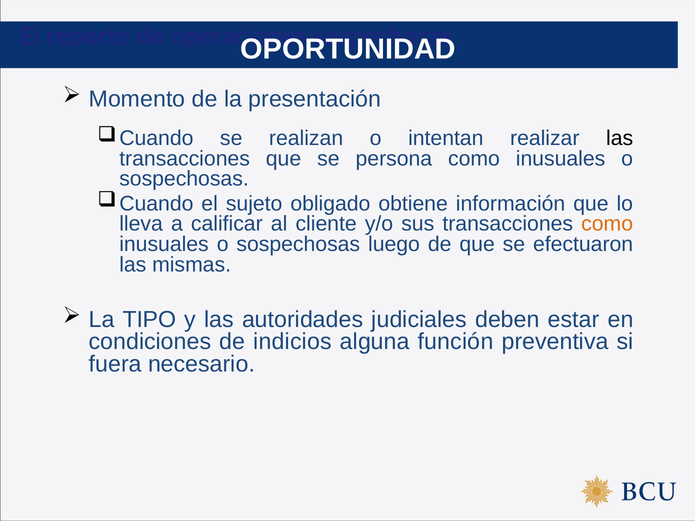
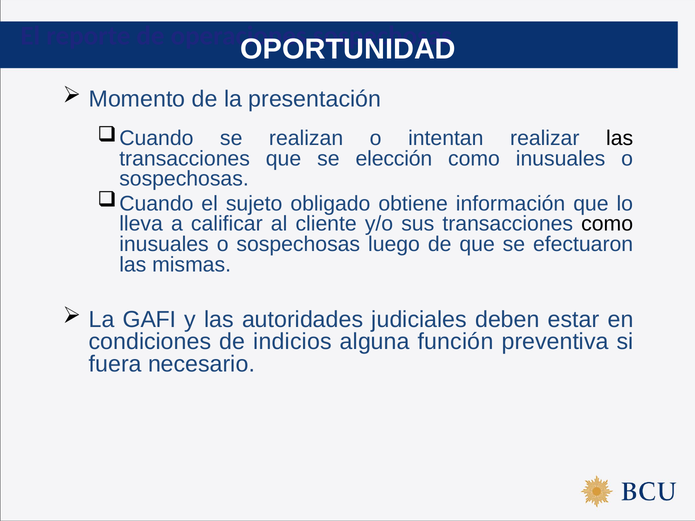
persona: persona -> elección (394, 159)
como colour: orange -> black (607, 224)
TIPO: TIPO -> GAFI (150, 320)
